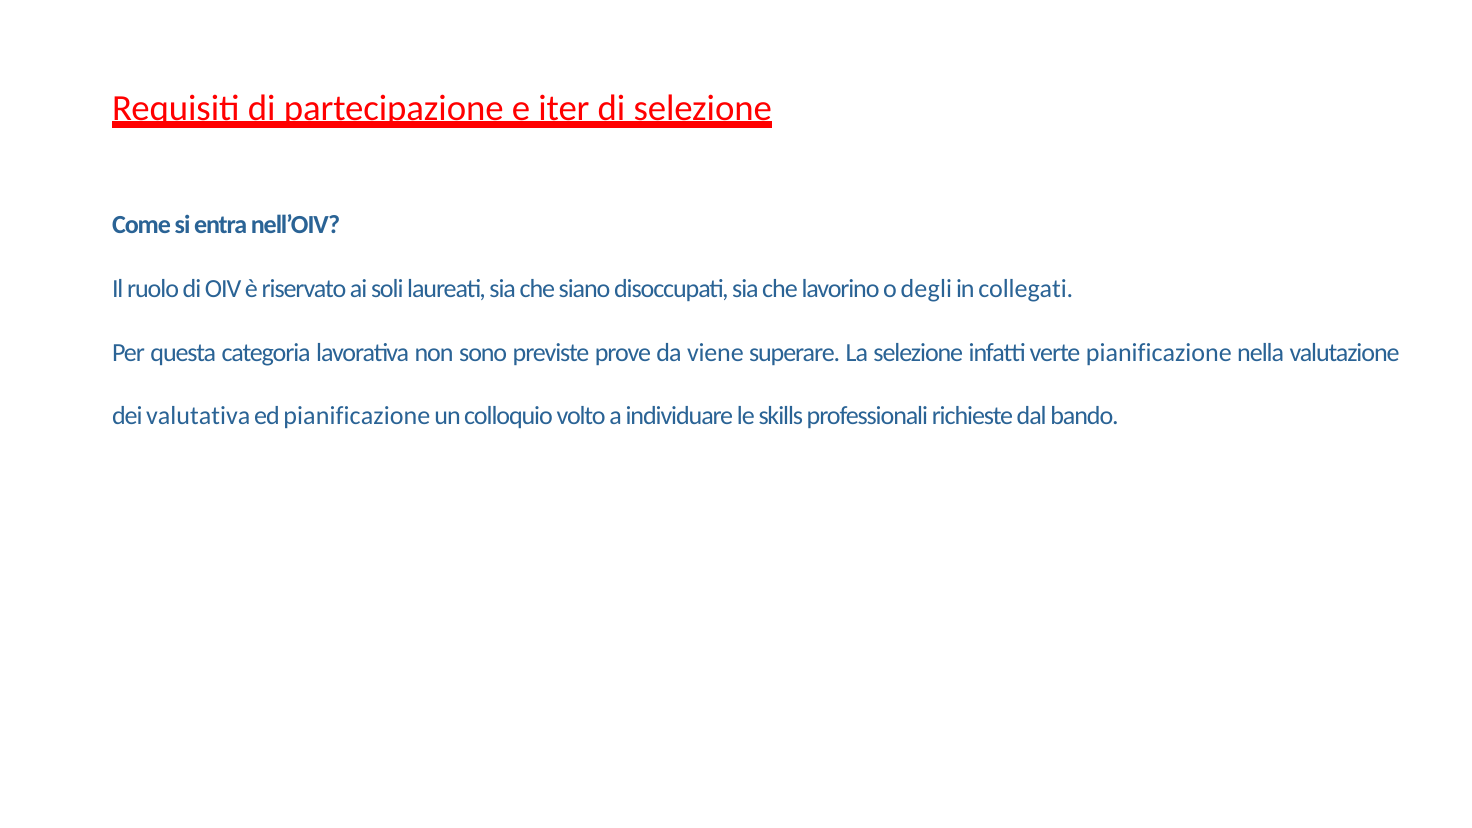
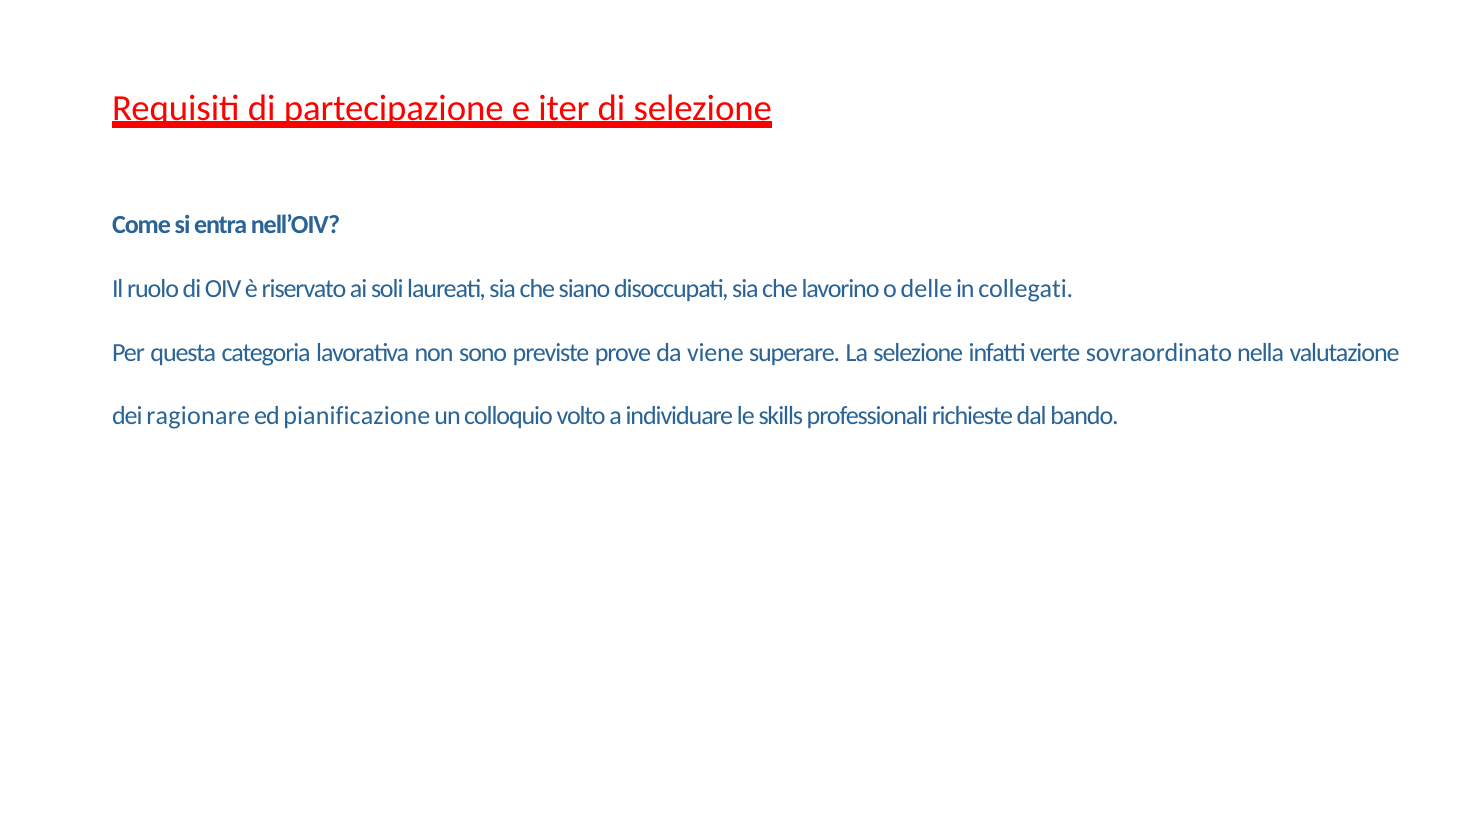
degli: degli -> delle (926, 289)
verte pianificazione: pianificazione -> sovraordinato (1159, 353)
valutativa: valutativa -> ragionare (198, 416)
